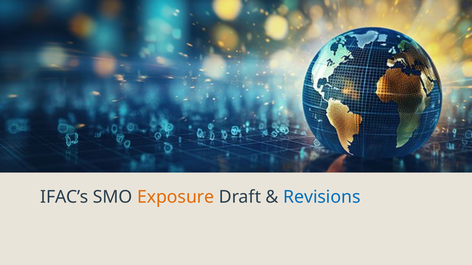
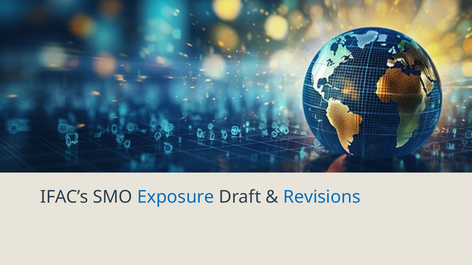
Exposure colour: orange -> blue (176, 198)
